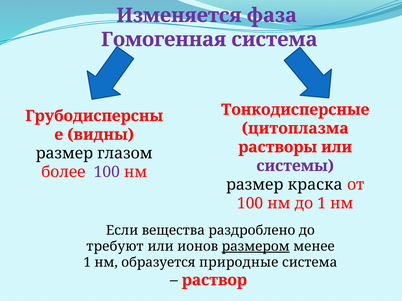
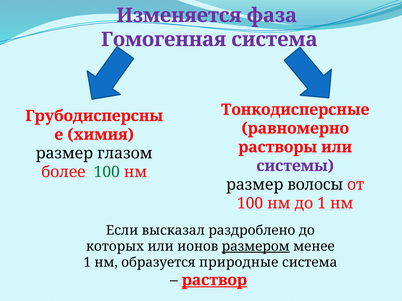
цитоплазма: цитоплазма -> равномерно (295, 129)
видны: видны -> химия (101, 135)
100 colour: purple -> green (107, 172)
краска: краска -> волосы (315, 185)
вещества: вещества -> высказал (173, 231)
требуют: требуют -> которых (115, 247)
раствор underline: none -> present (214, 281)
